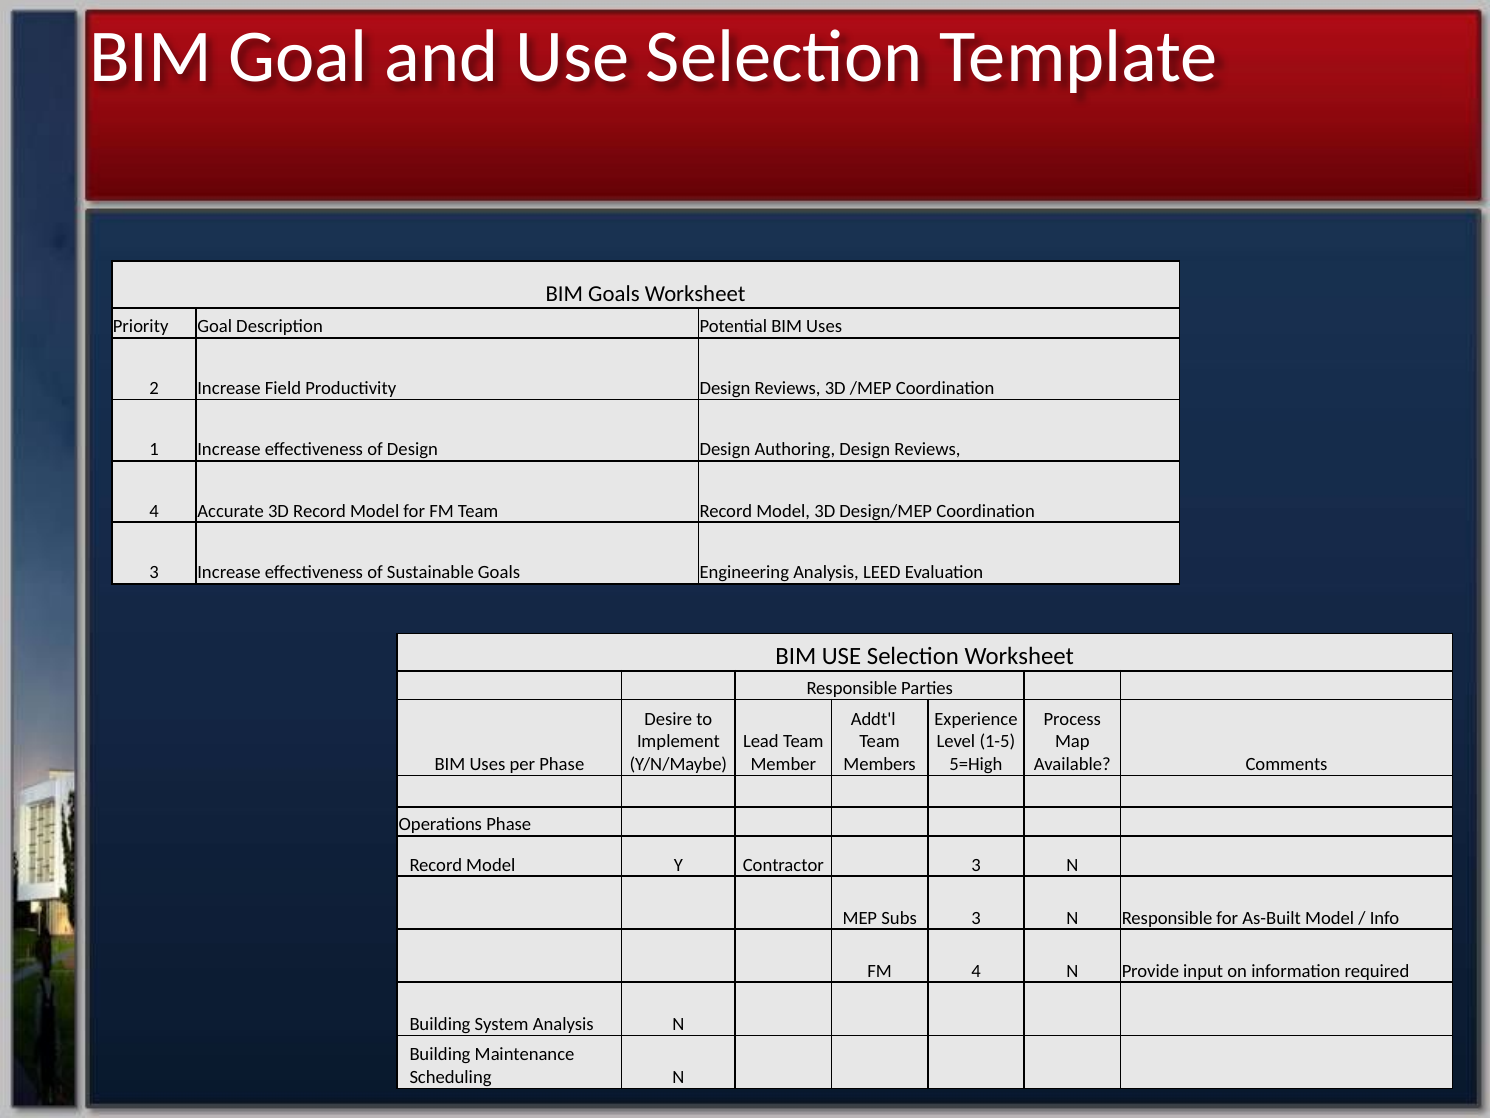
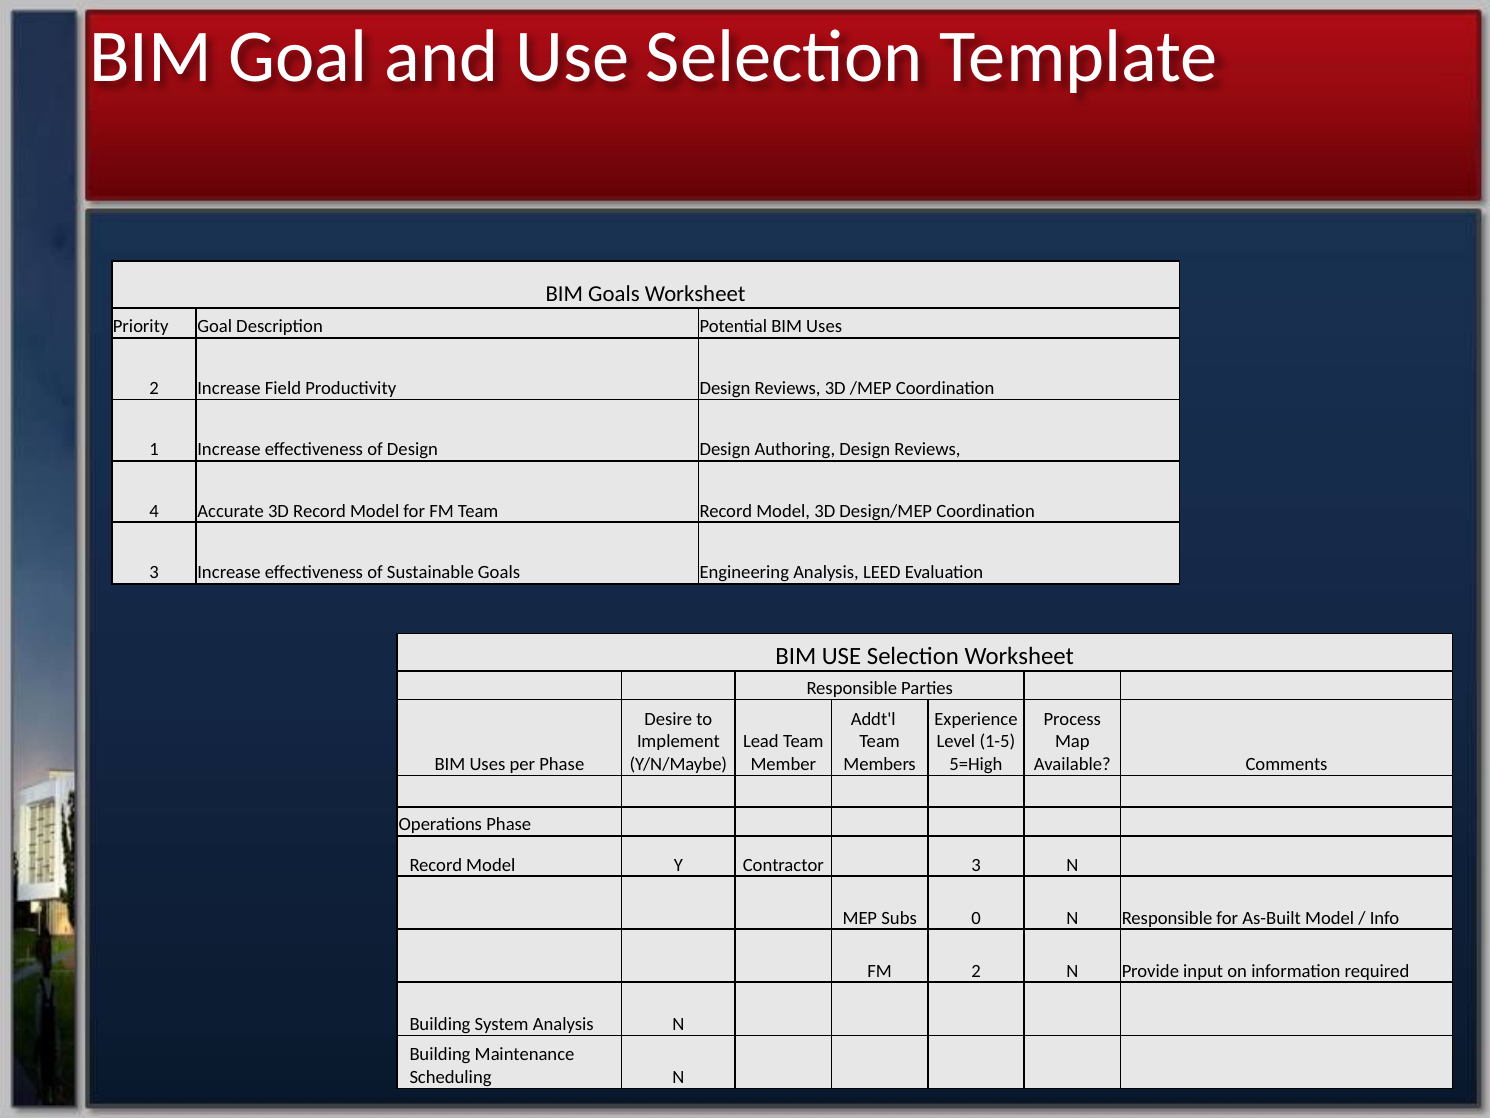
Subs 3: 3 -> 0 (976, 918)
FM 4: 4 -> 2 (976, 971)
